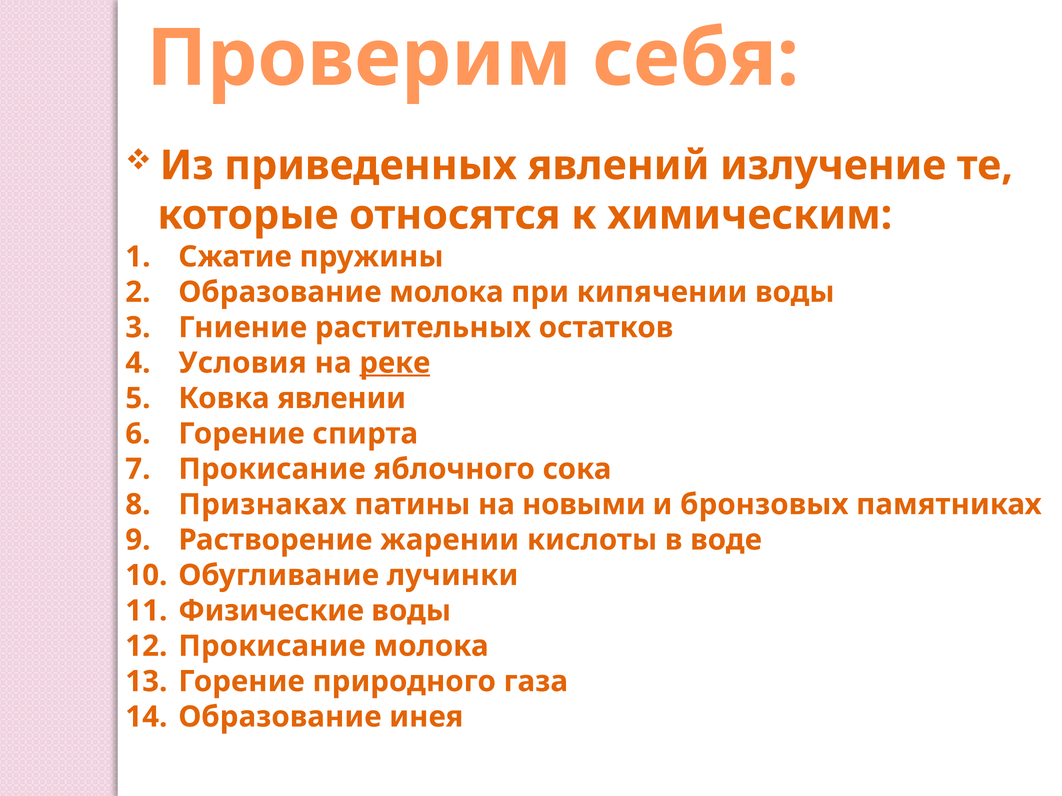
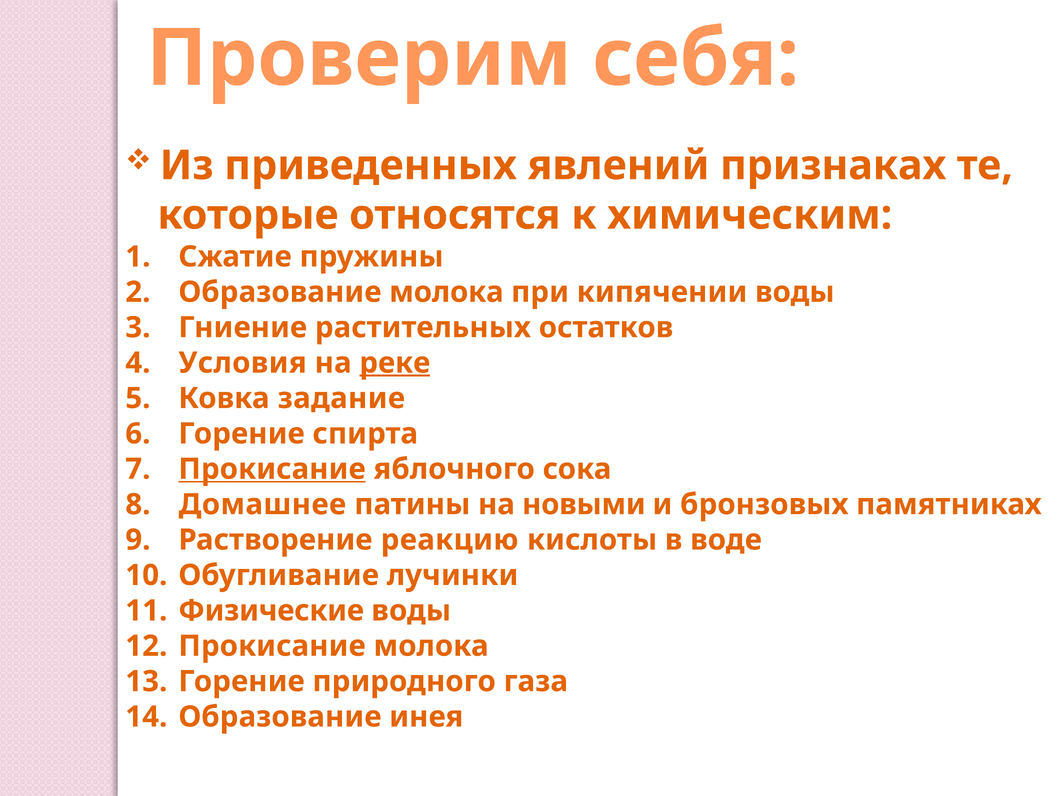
излучение: излучение -> признаках (833, 166)
явлении: явлении -> задание (341, 399)
Прокисание underline: none -> present (272, 469)
Признаках: Признаках -> Домашнее (262, 505)
жарении: жарении -> реакцию (450, 540)
